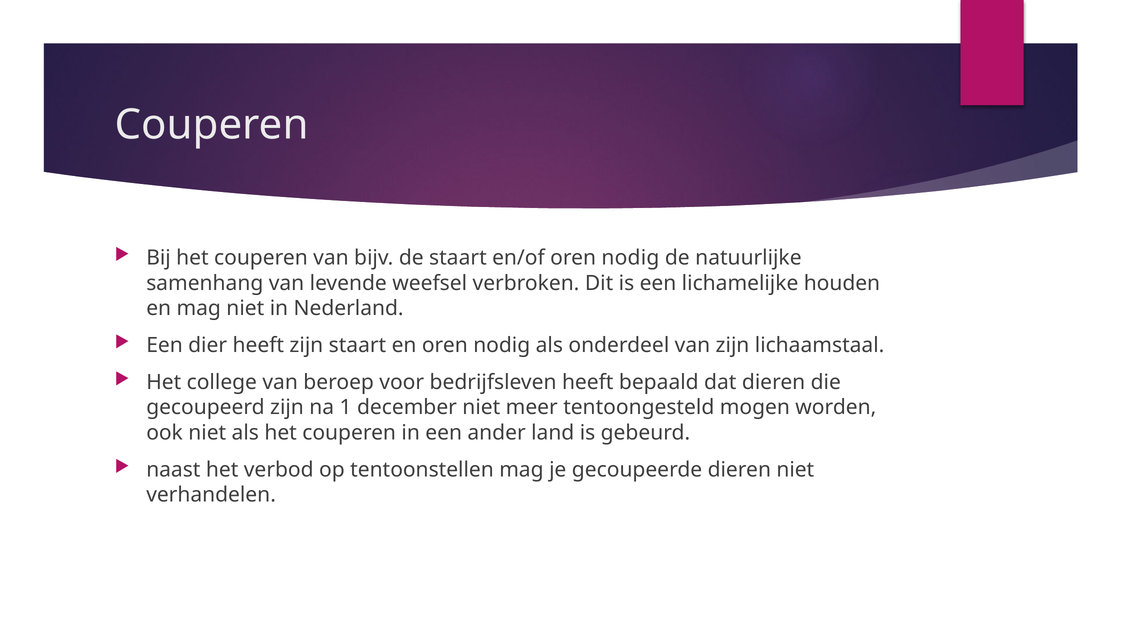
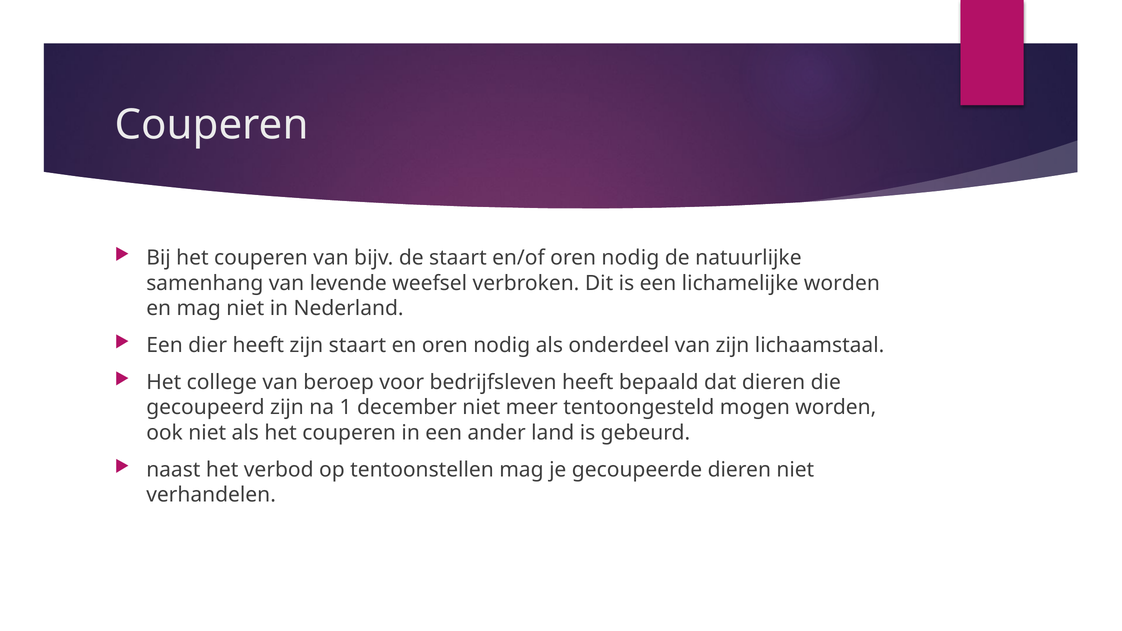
lichamelijke houden: houden -> worden (842, 283)
